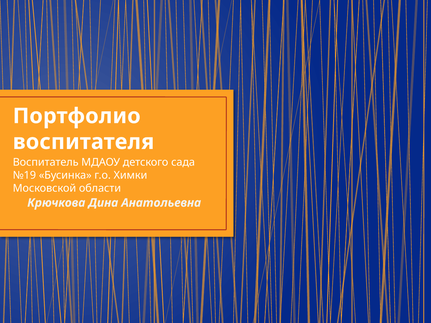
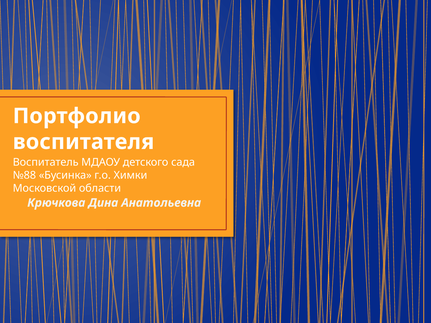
№19: №19 -> №88 (24, 175)
